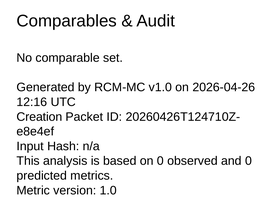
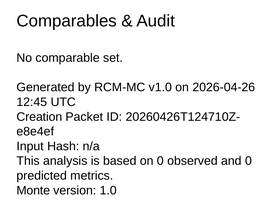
12:16: 12:16 -> 12:45 (32, 102)
Metric: Metric -> Monte (33, 190)
